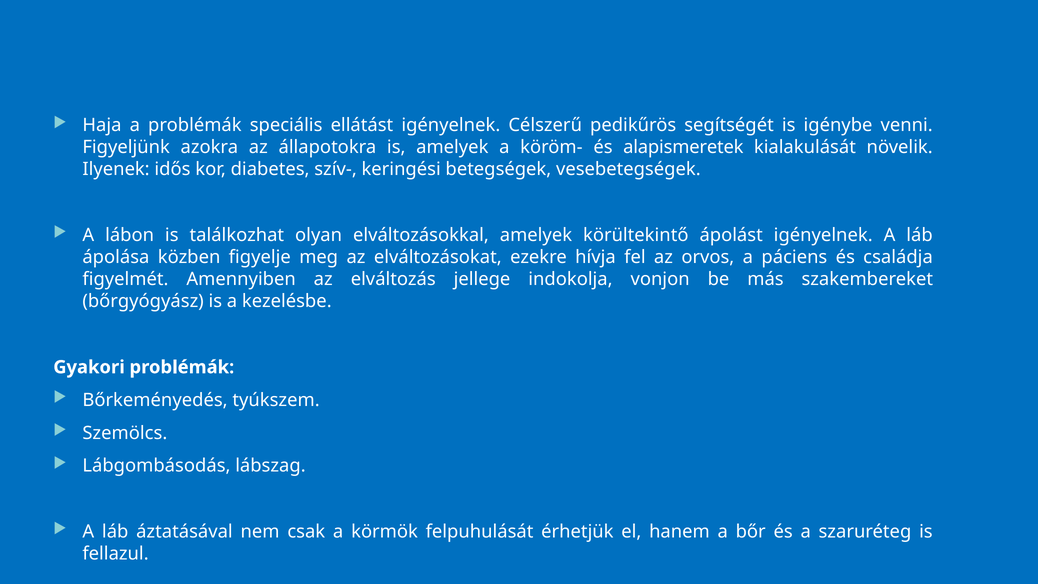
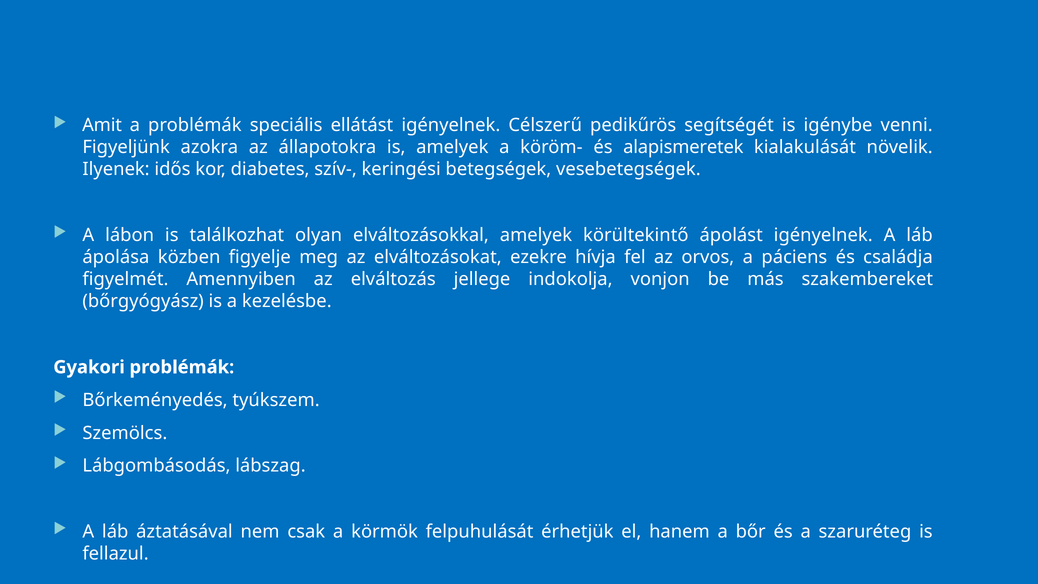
Haja: Haja -> Amit (102, 125)
